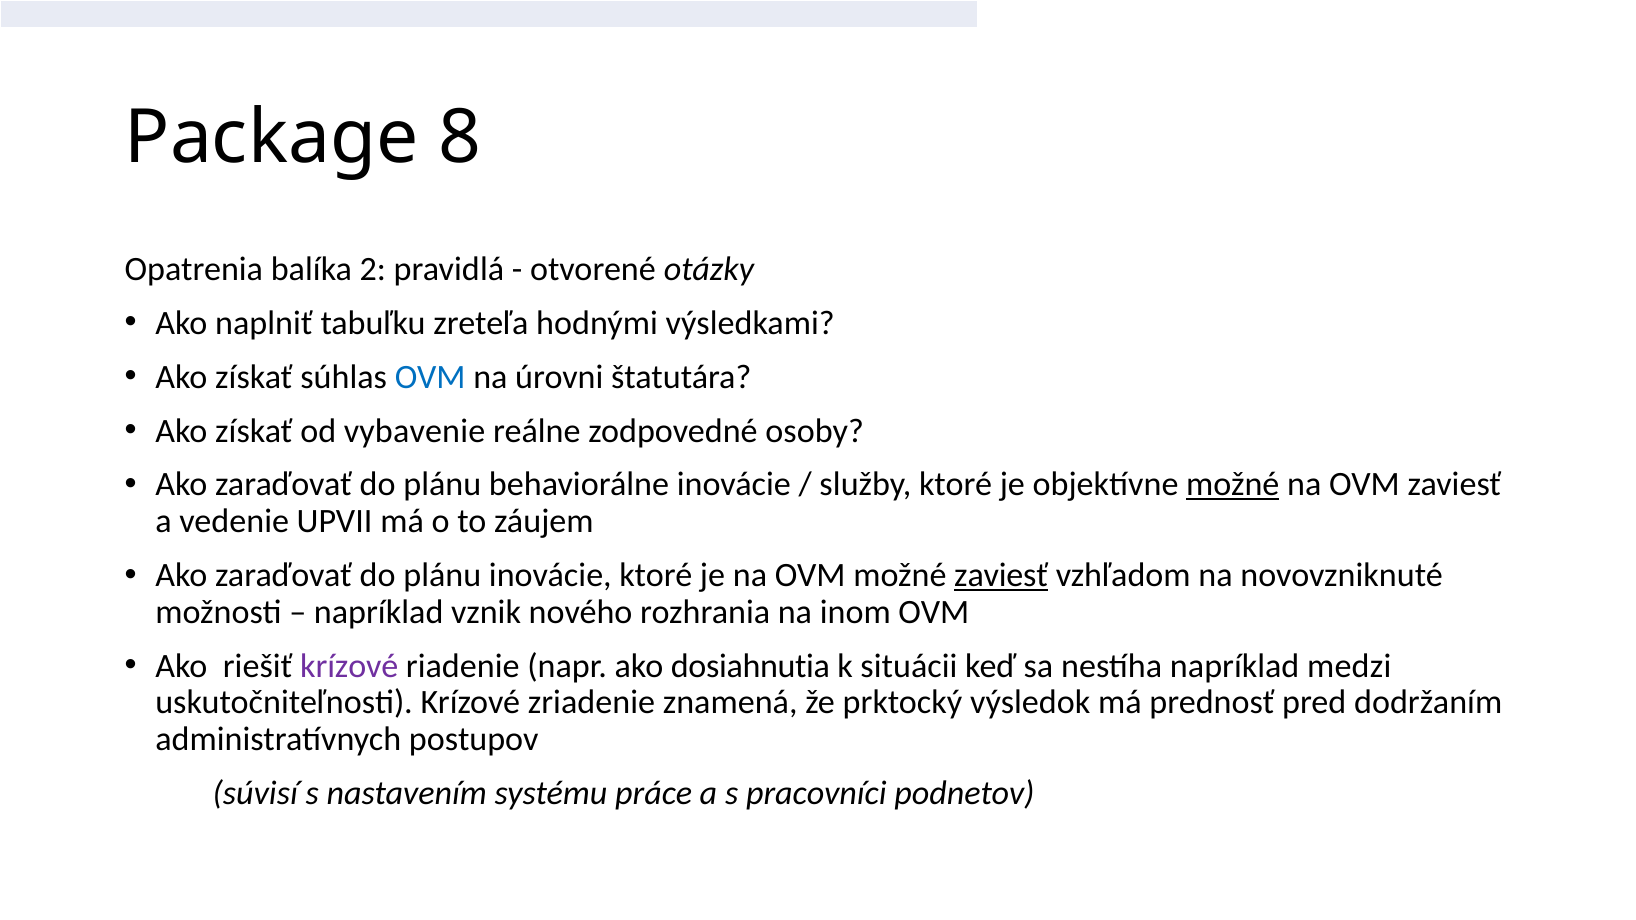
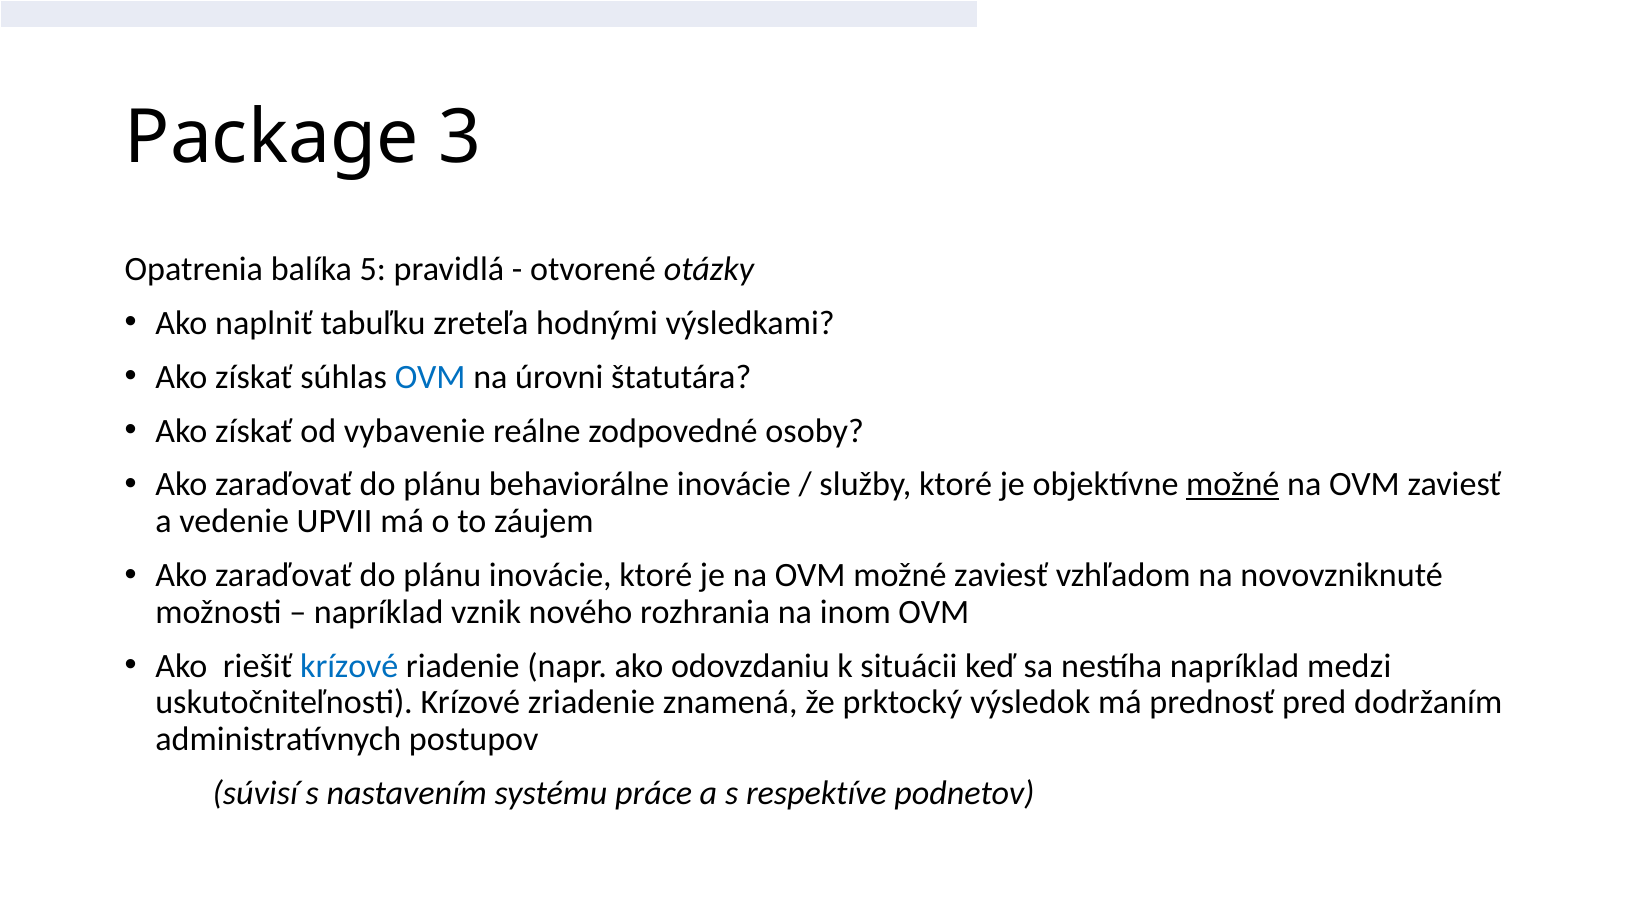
8: 8 -> 3 (459, 137)
2: 2 -> 5 (373, 269)
zaviesť underline: present -> none (1001, 575)
krízové colour: purple -> blue (349, 666)
dosiahnutia: dosiahnutia -> odovzdaniu (750, 666)
pracovníci: pracovníci -> respektíve (816, 794)
